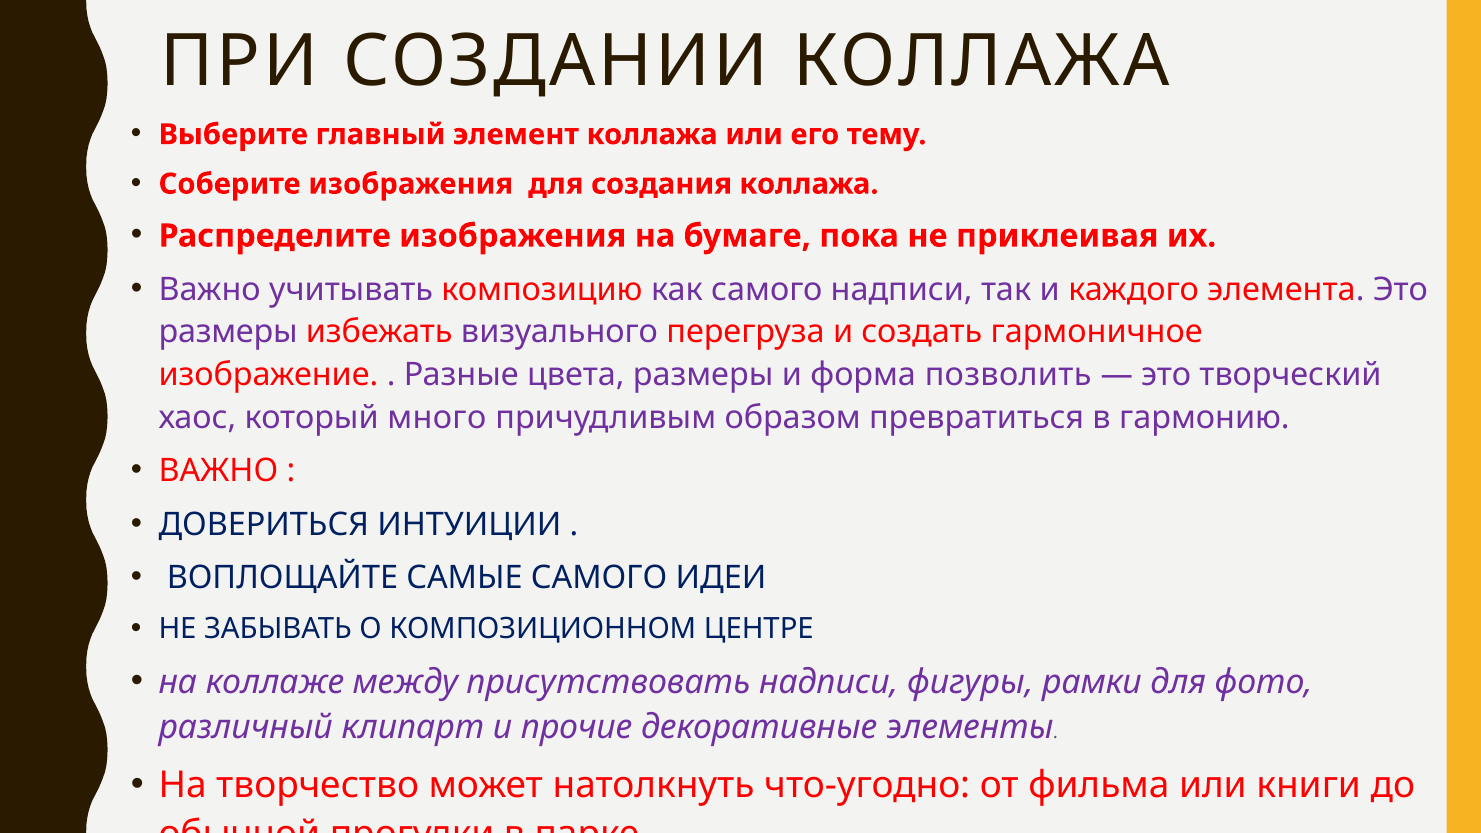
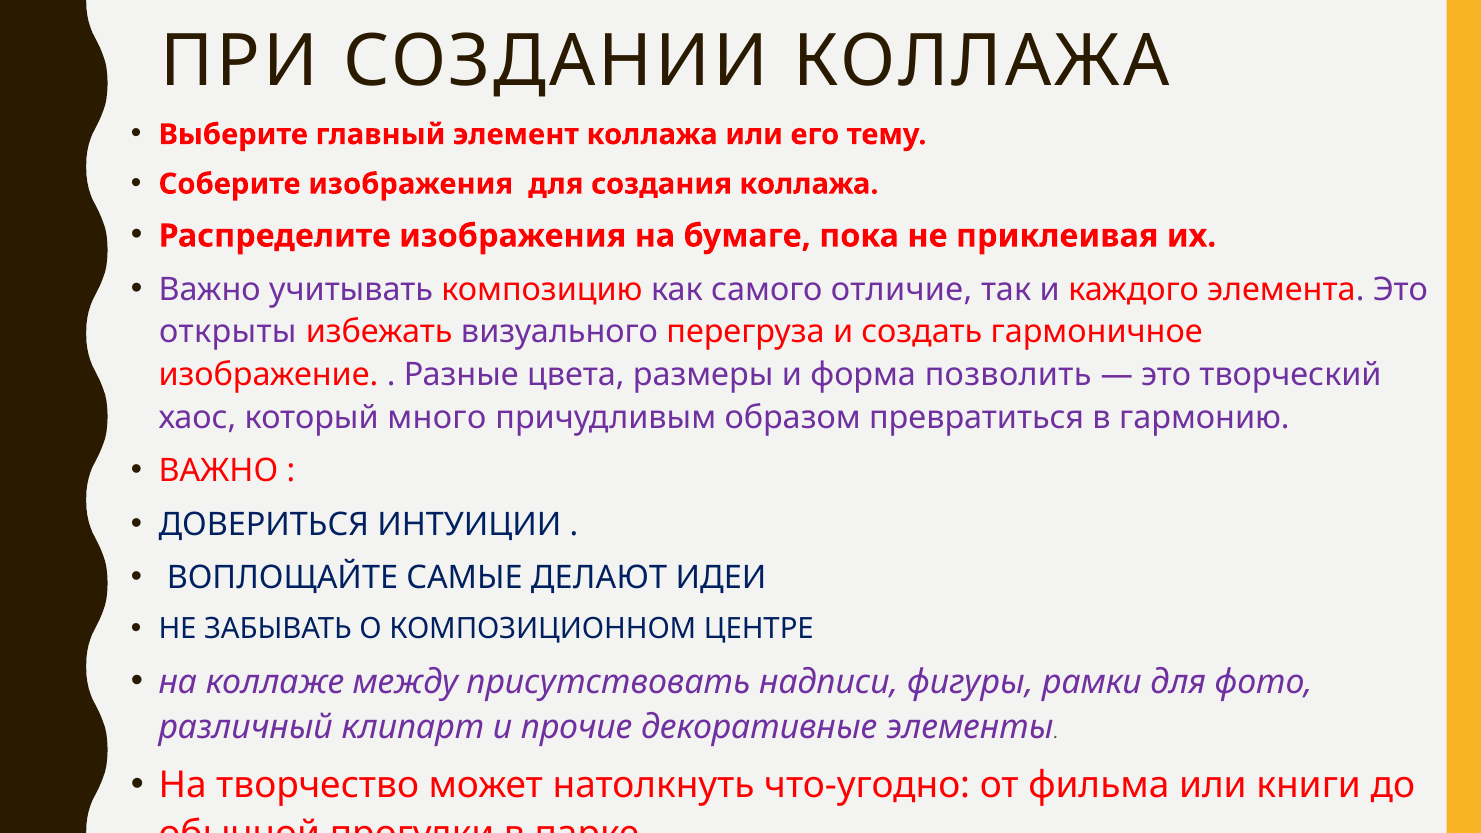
самого надписи: надписи -> отличие (902, 289)
размеры: размеры -> открыты (228, 332)
САМЫЕ САМОГО: САМОГО -> ДЕЛАЮТ (599, 578)
